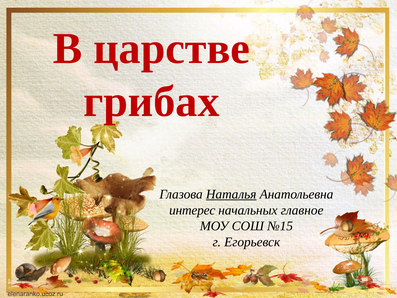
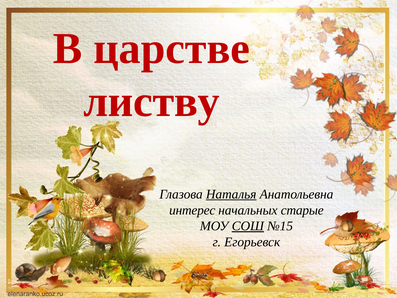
грибах: грибах -> листву (152, 101)
главное: главное -> старые (302, 210)
СОШ underline: none -> present (248, 226)
